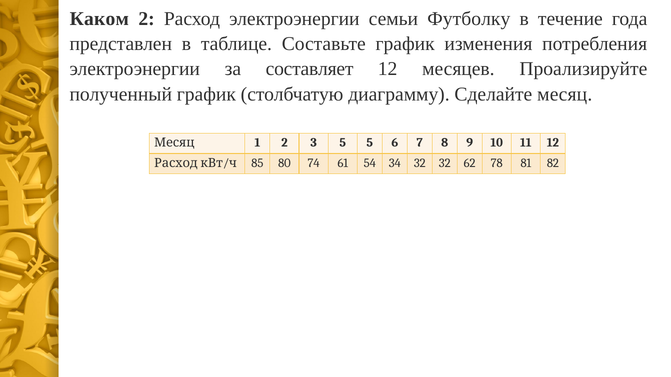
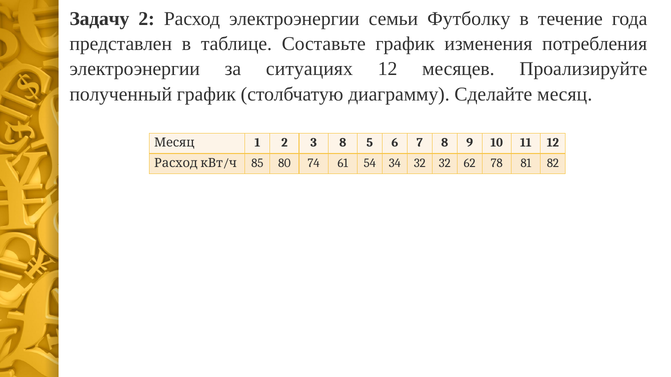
Каком: Каком -> Задачу (99, 19)
составляет: составляет -> ситуациях (309, 69)
3 5: 5 -> 8 (343, 143)
